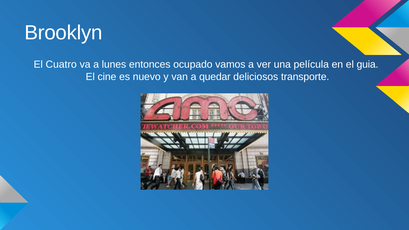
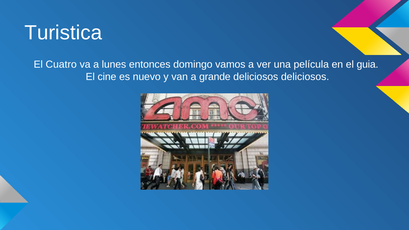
Brooklyn: Brooklyn -> Turistica (63, 33)
ocupado: ocupado -> domingo (193, 65)
quedar: quedar -> grande (215, 77)
deliciosos transporte: transporte -> deliciosos (305, 77)
